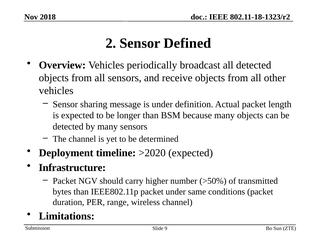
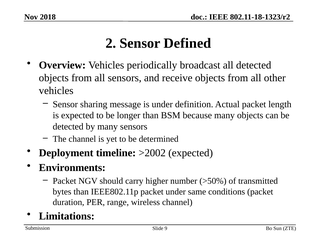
>2020: >2020 -> >2002 (152, 153)
Infrastructure: Infrastructure -> Environments (72, 168)
